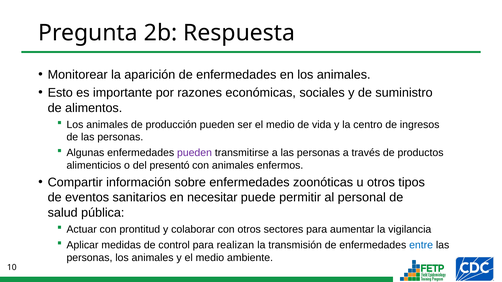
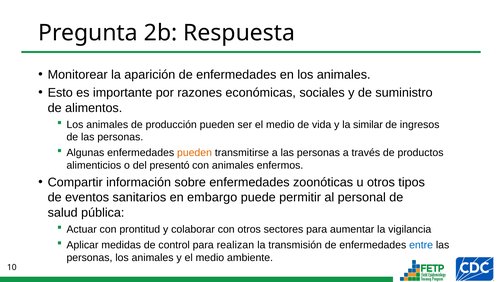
centro: centro -> similar (368, 125)
pueden colour: purple -> orange (194, 153)
necesitar: necesitar -> embargo (212, 198)
